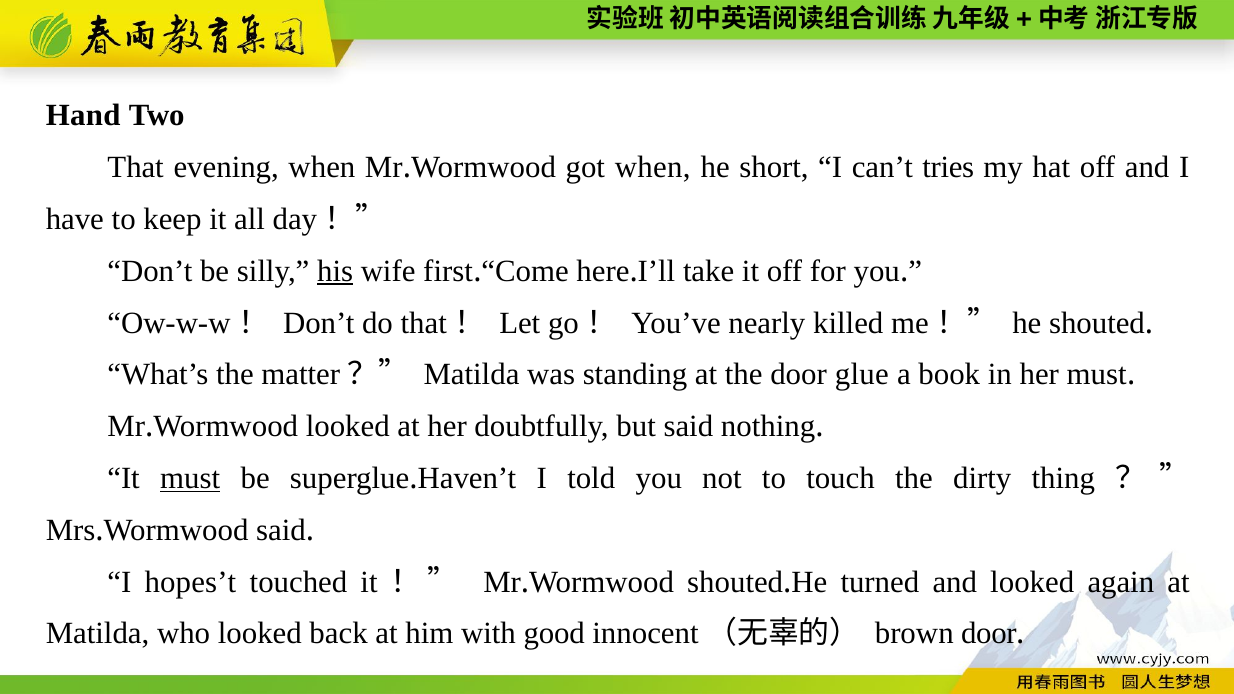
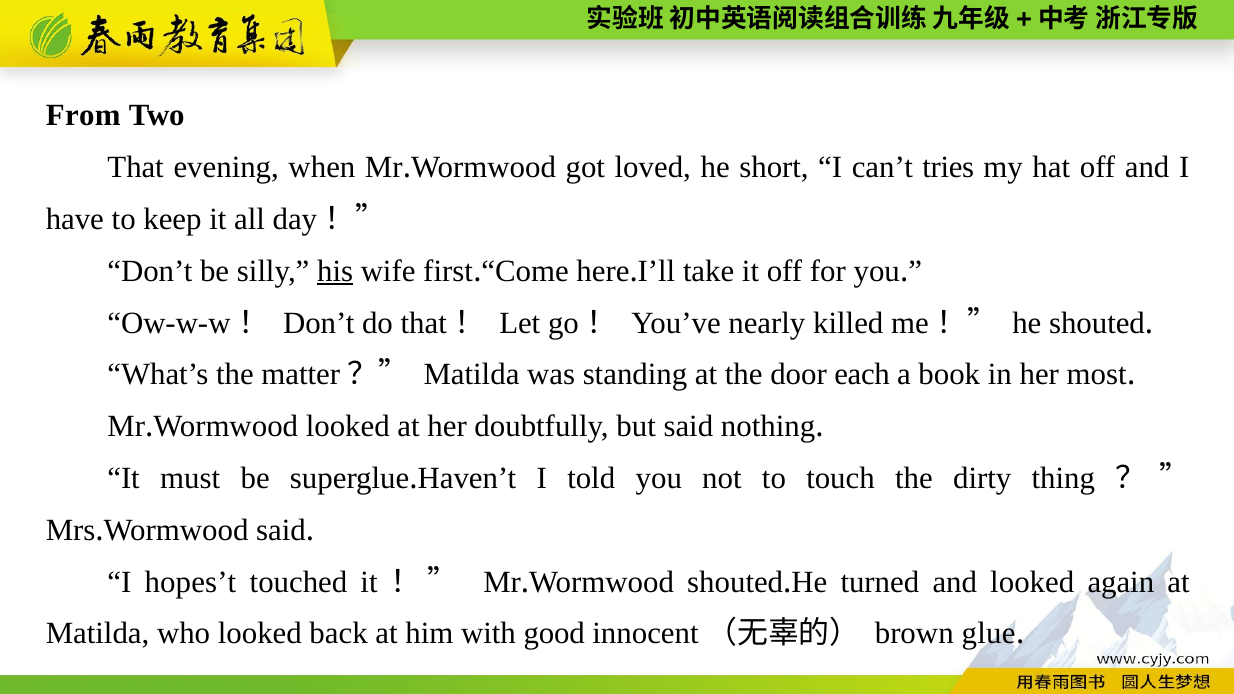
Hand: Hand -> From (83, 116)
got when: when -> loved (653, 167)
glue: glue -> each (862, 375)
her must: must -> most (1097, 375)
must underline: present -> none (190, 478)
brown door: door -> glue (989, 634)
